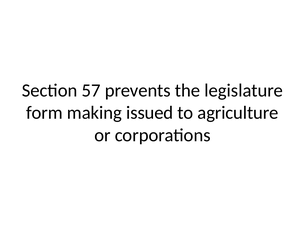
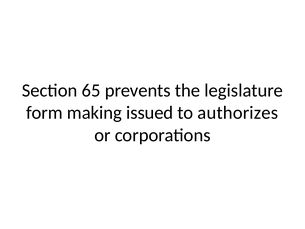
57: 57 -> 65 (91, 90)
agriculture: agriculture -> authorizes (238, 113)
